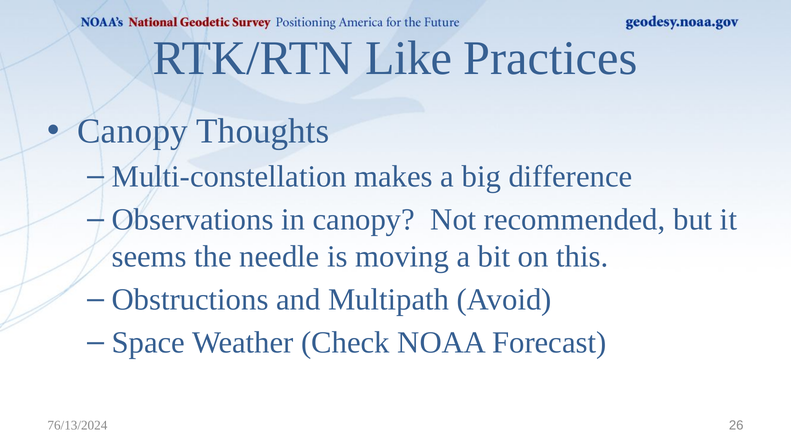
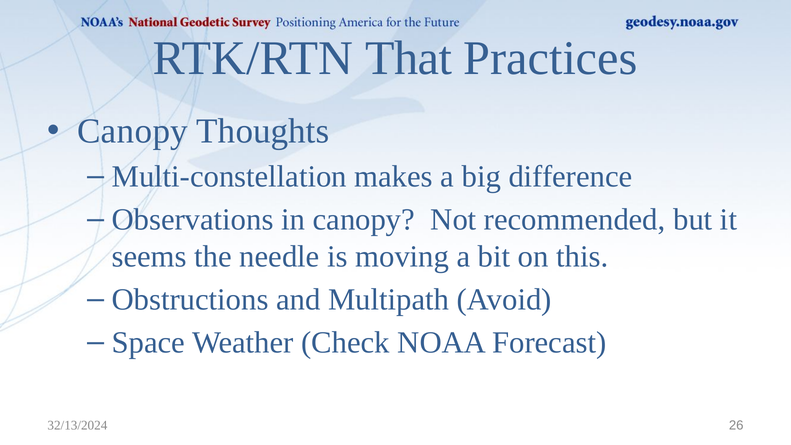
Like: Like -> That (409, 58)
76/13/2024: 76/13/2024 -> 32/13/2024 (77, 425)
